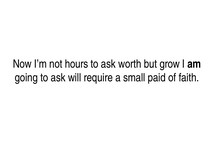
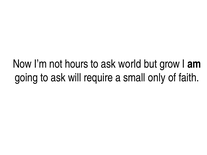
worth: worth -> world (130, 64)
paid: paid -> only (157, 78)
